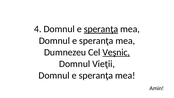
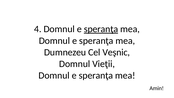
Veşnic underline: present -> none (116, 52)
